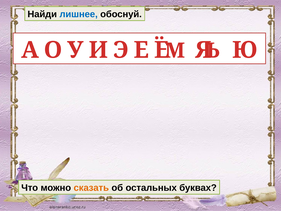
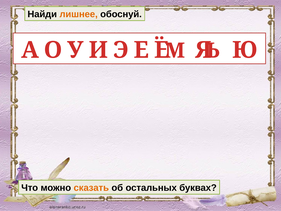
лишнее colour: blue -> orange (79, 14)
